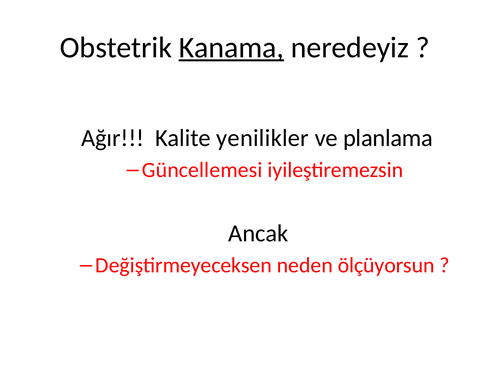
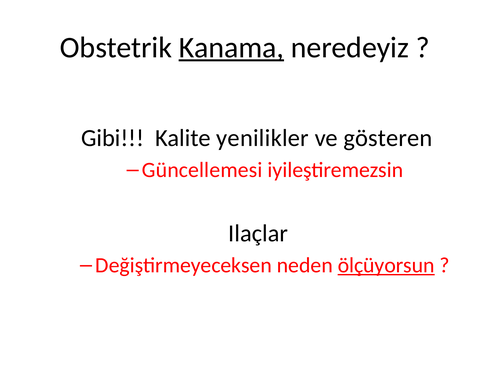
Ağır: Ağır -> Gibi (113, 138)
planlama: planlama -> gösteren (388, 138)
Ancak: Ancak -> Ilaçlar (258, 233)
ölçüyorsun underline: none -> present (386, 265)
